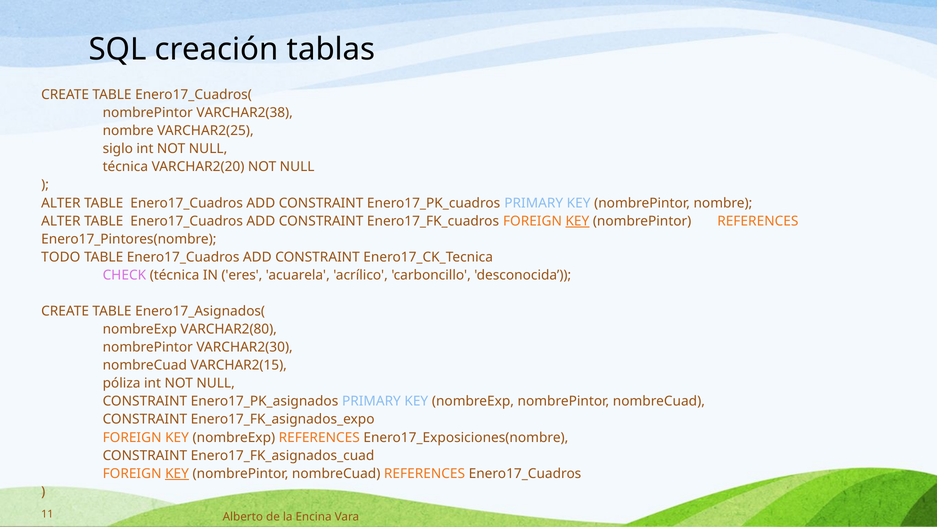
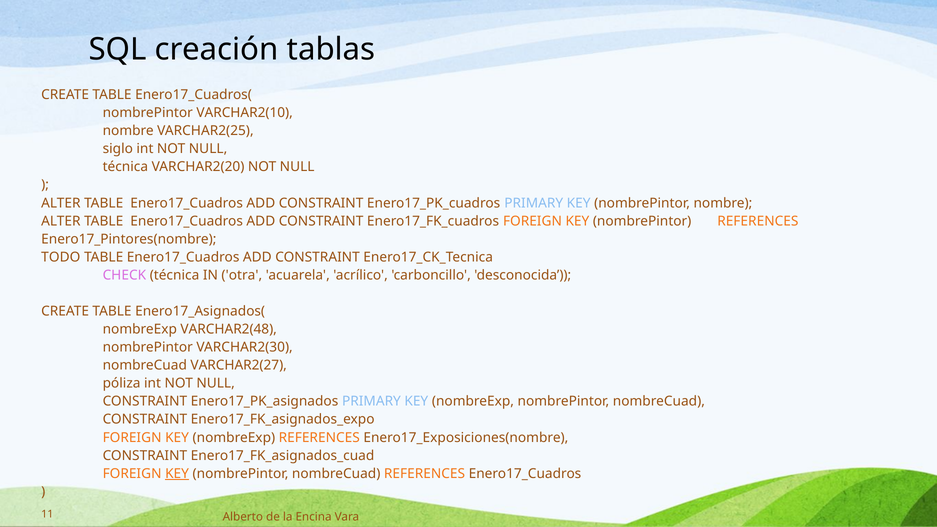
VARCHAR2(38: VARCHAR2(38 -> VARCHAR2(10 (245, 113)
KEY underline: present -> none (577, 221)
eres: eres -> otra (242, 275)
VARCHAR2(80: VARCHAR2(80 -> VARCHAR2(48 (229, 329)
VARCHAR2(15: VARCHAR2(15 -> VARCHAR2(27 (239, 365)
